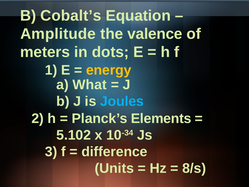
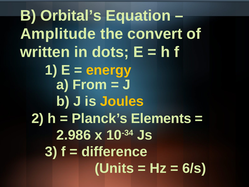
Cobalt’s: Cobalt’s -> Orbital’s (71, 16)
valence: valence -> convert (155, 34)
meters: meters -> written (45, 52)
What: What -> From (90, 85)
Joules colour: light blue -> yellow (122, 101)
5.102: 5.102 -> 2.986 (74, 135)
8/s: 8/s -> 6/s (194, 168)
